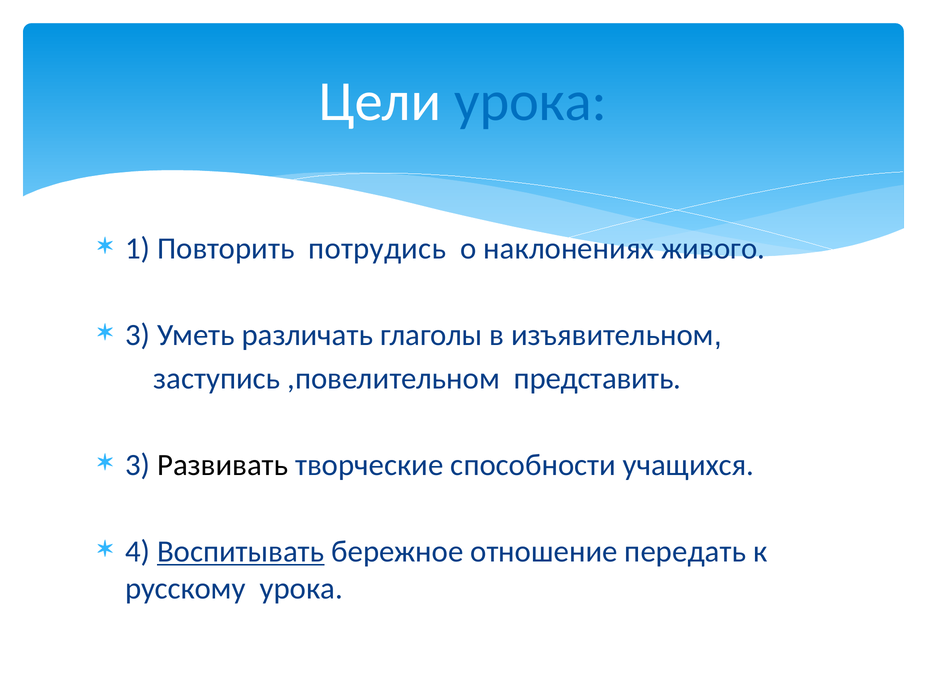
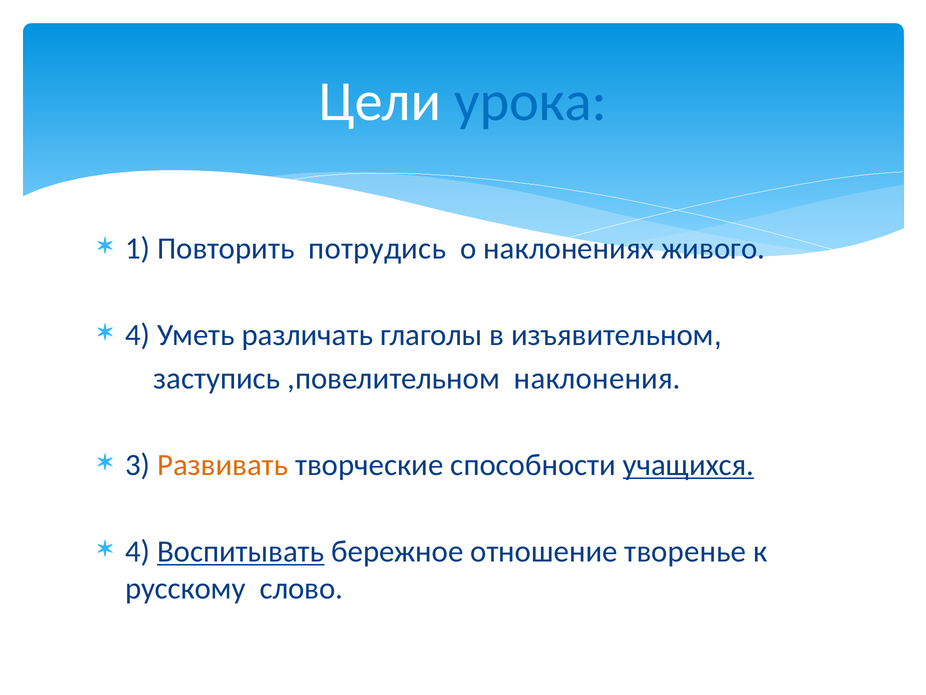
3: 3 -> 4 (138, 335)
представить: представить -> наклонения (597, 378)
Развивать colour: black -> orange (223, 465)
учащихся underline: none -> present (689, 465)
передать: передать -> творенье (685, 551)
русскому урока: урока -> слово (301, 588)
